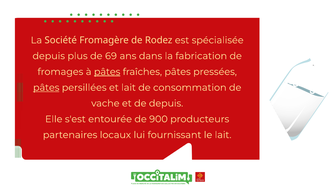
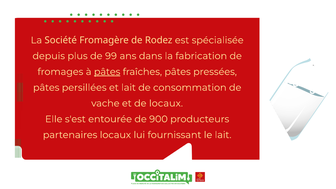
69: 69 -> 99 (111, 56)
pâtes underline: present -> none (46, 88)
de depuis: depuis -> locaux (166, 103)
